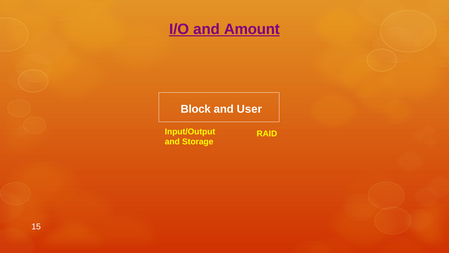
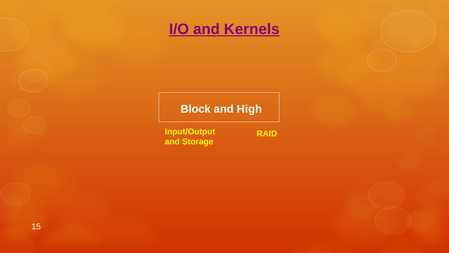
Amount: Amount -> Kernels (252, 29)
User: User -> High (249, 109)
